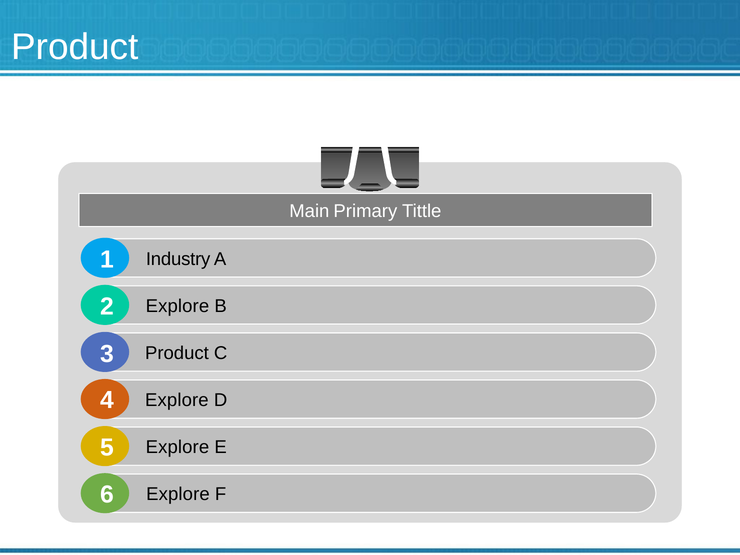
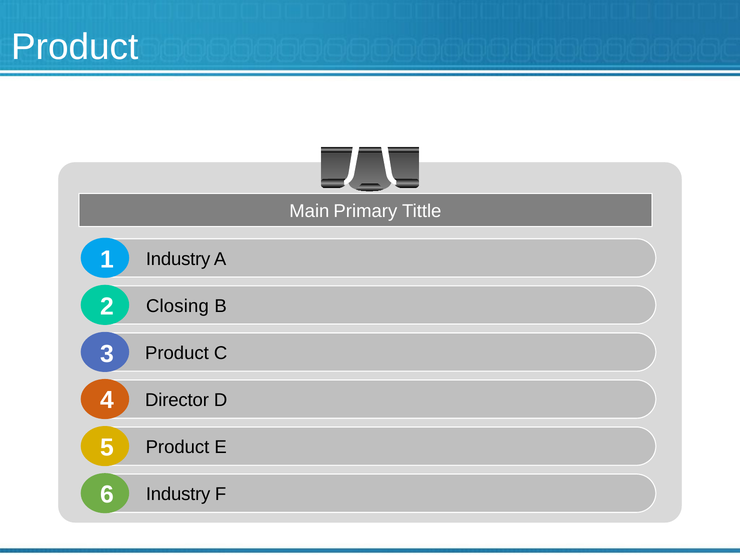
Explore: Explore -> Closing (177, 306)
Explore: Explore -> Director (177, 400)
Explore: Explore -> Product (178, 447)
Explore: Explore -> Industry (178, 494)
